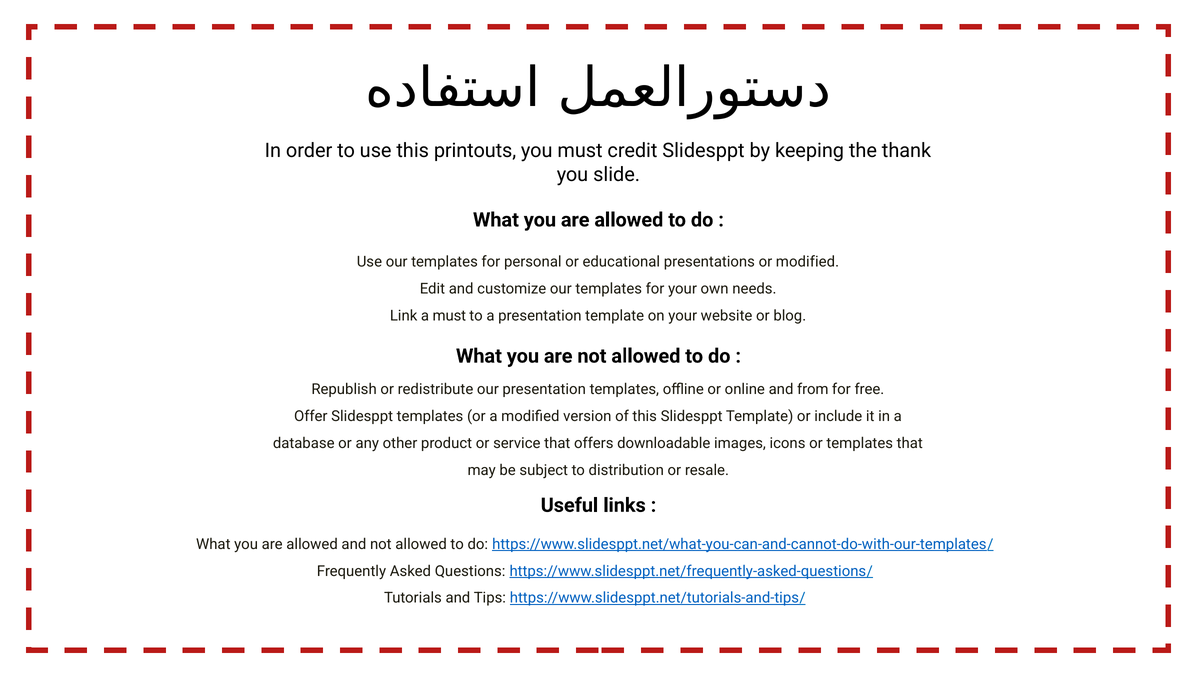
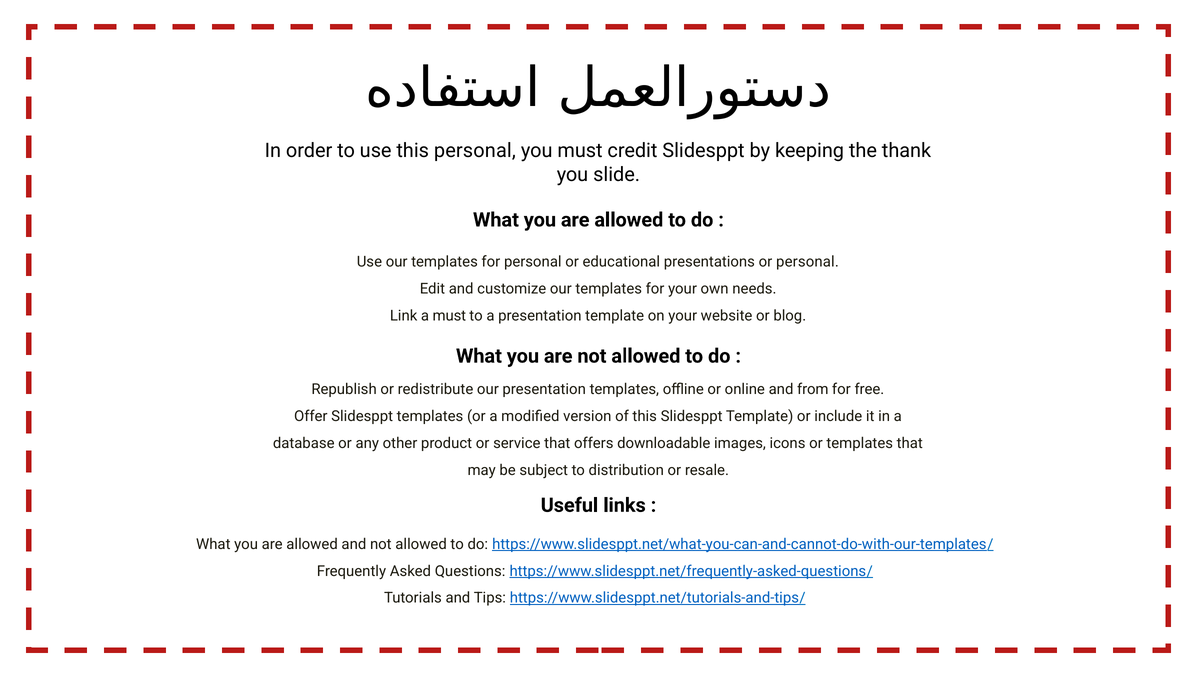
this printouts: printouts -> personal (475, 151)
or modified: modified -> personal (807, 262)
